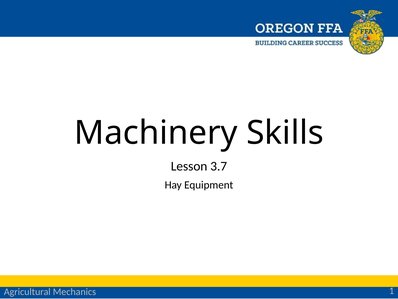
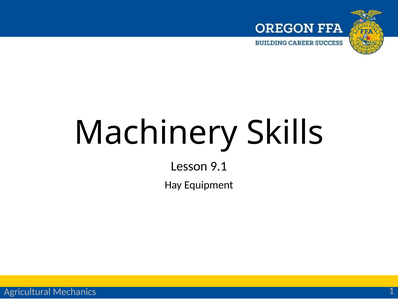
3.7: 3.7 -> 9.1 (219, 166)
